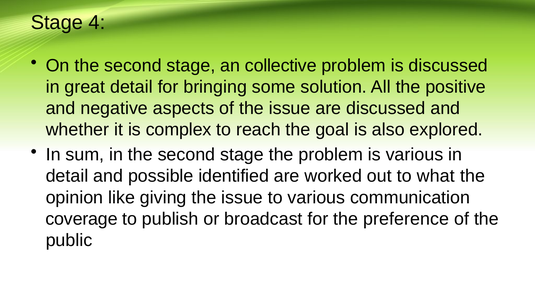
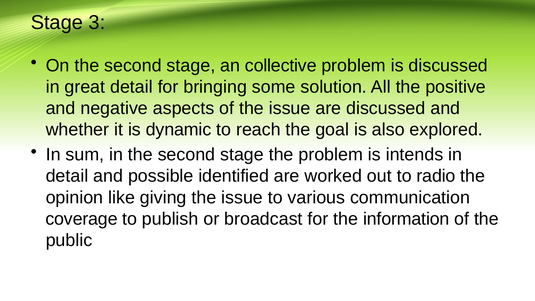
4: 4 -> 3 (97, 23)
complex: complex -> dynamic (179, 130)
is various: various -> intends (414, 155)
what: what -> radio (436, 176)
preference: preference -> information (406, 219)
